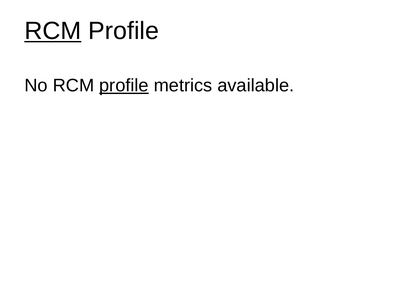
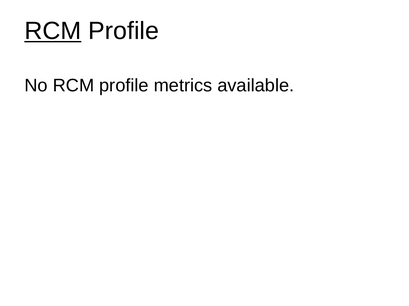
profile underline: present -> none (124, 86)
